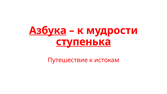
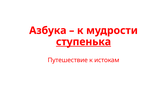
Азбука underline: present -> none (48, 30)
